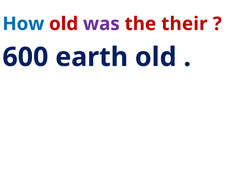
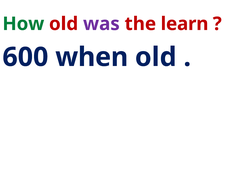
How colour: blue -> green (23, 24)
their: their -> learn (185, 24)
earth: earth -> when (92, 57)
